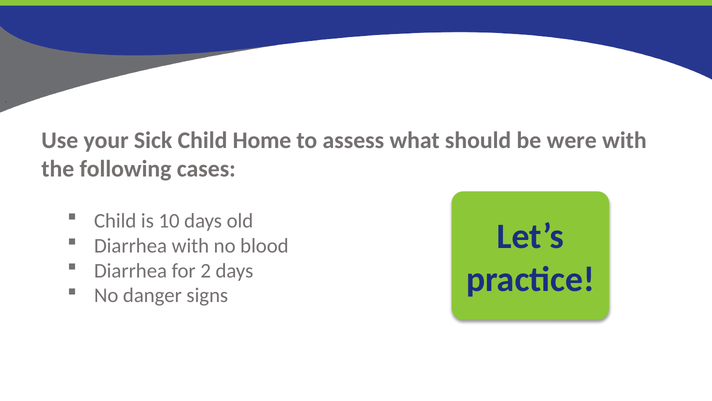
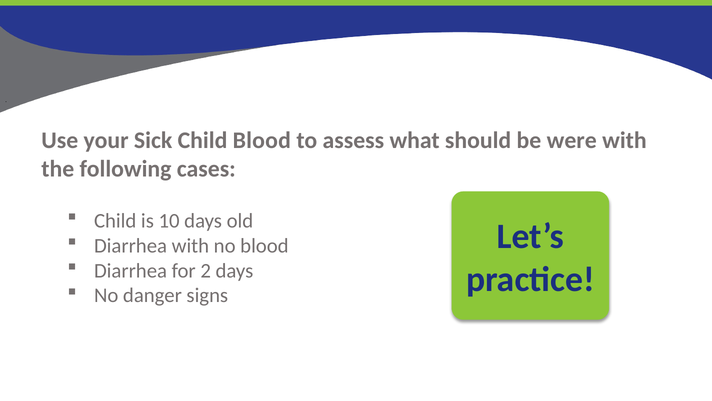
Child Home: Home -> Blood (262, 140)
